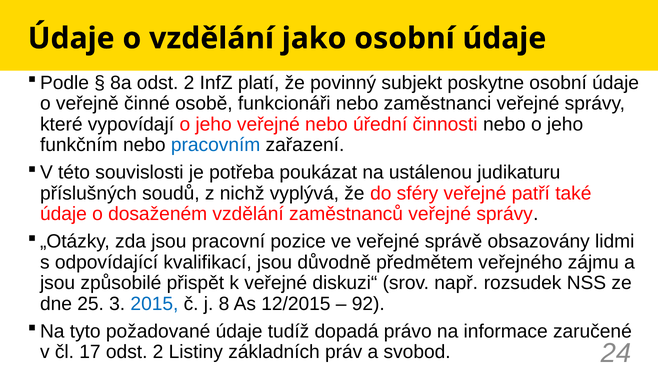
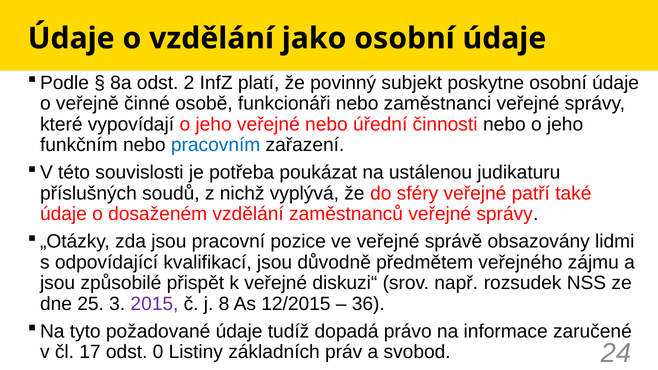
2015 colour: blue -> purple (154, 304)
92: 92 -> 36 (368, 304)
17 odst 2: 2 -> 0 (158, 352)
